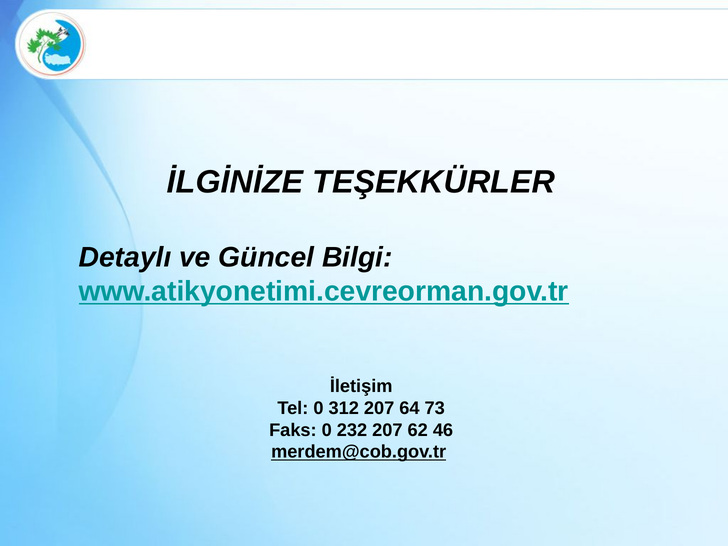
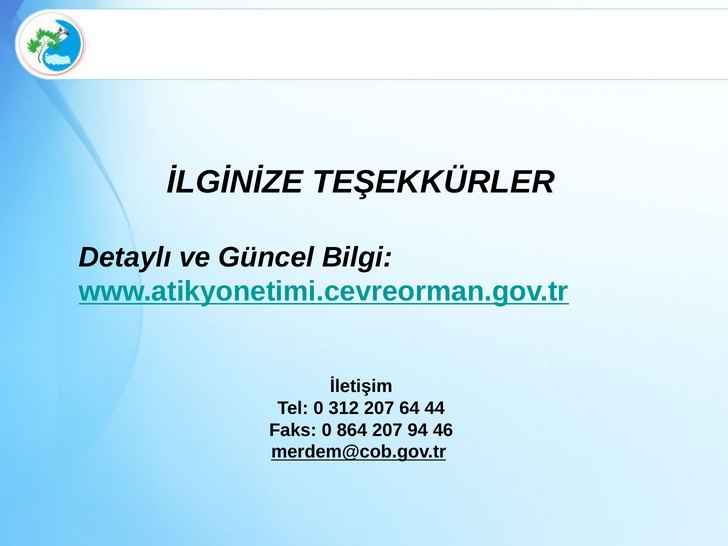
73: 73 -> 44 (435, 408)
232: 232 -> 864 (352, 430)
62: 62 -> 94 (418, 430)
